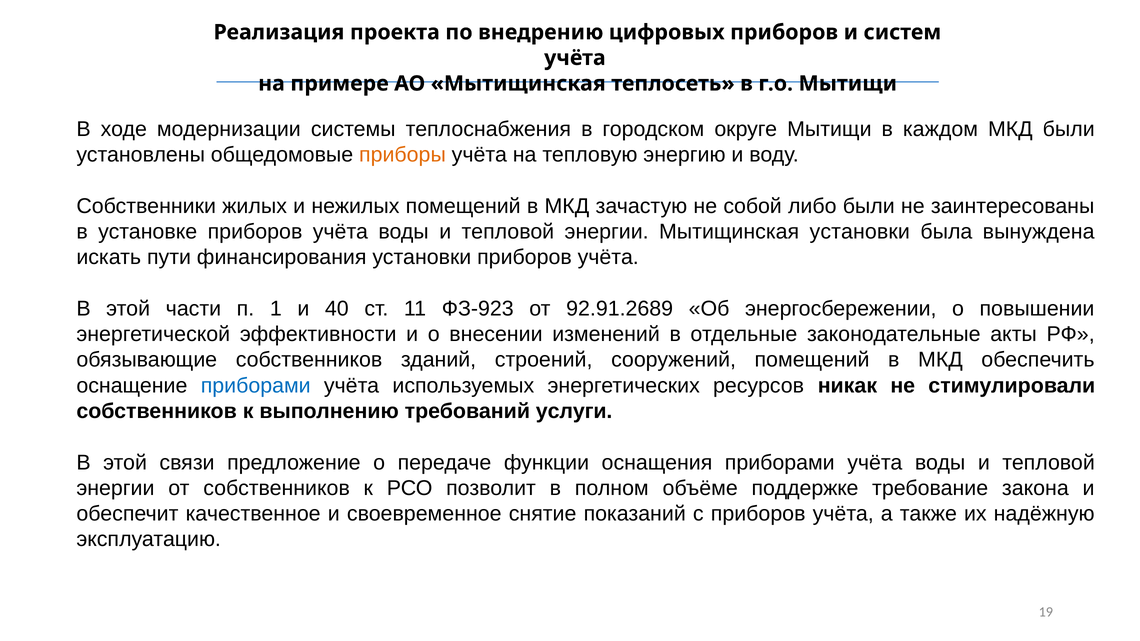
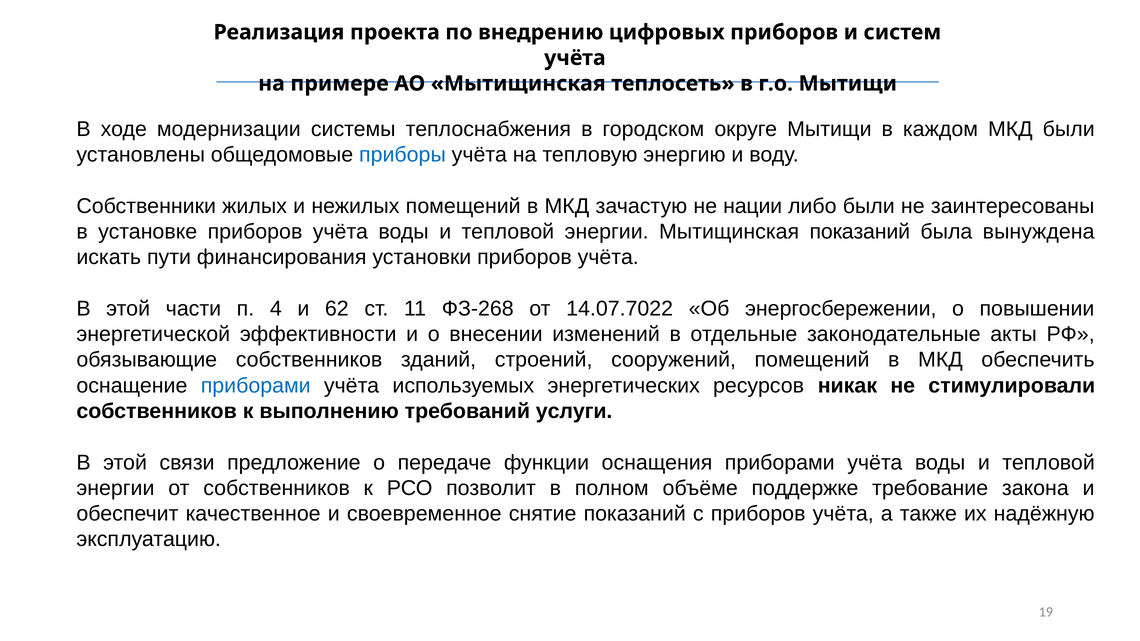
приборы colour: orange -> blue (402, 155)
собой: собой -> нации (753, 206)
Мытищинская установки: установки -> показаний (860, 232)
1: 1 -> 4 (276, 309)
40: 40 -> 62 (337, 309)
ФЗ-923: ФЗ-923 -> ФЗ-268 (478, 309)
92.91.2689: 92.91.2689 -> 14.07.7022 (620, 309)
